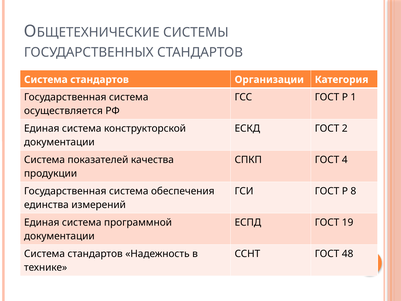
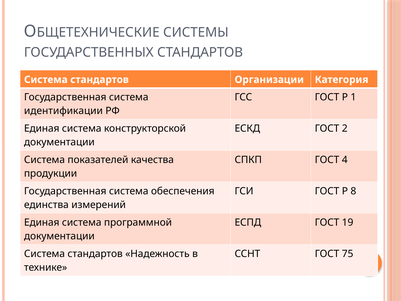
осуществляется: осуществляется -> идентификации (63, 111)
48: 48 -> 75 (348, 254)
